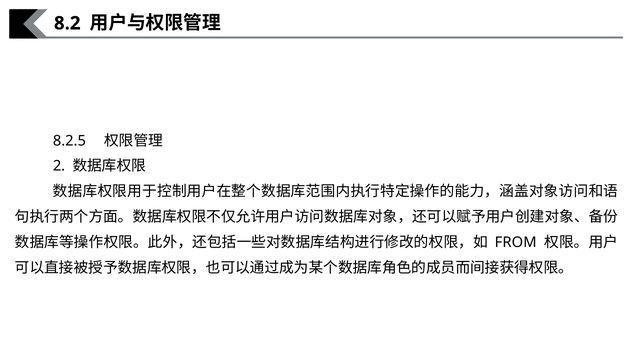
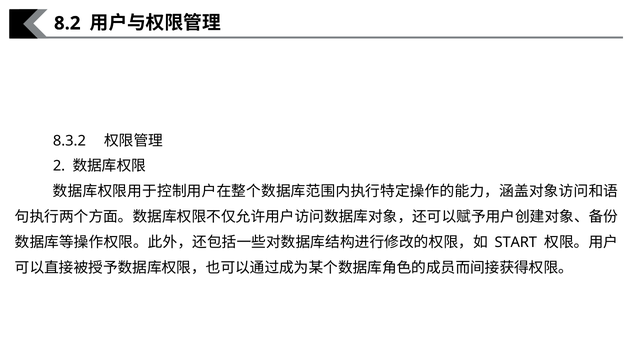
8.2.5: 8.2.5 -> 8.3.2 (69, 141)
FROM: FROM -> START (516, 242)
